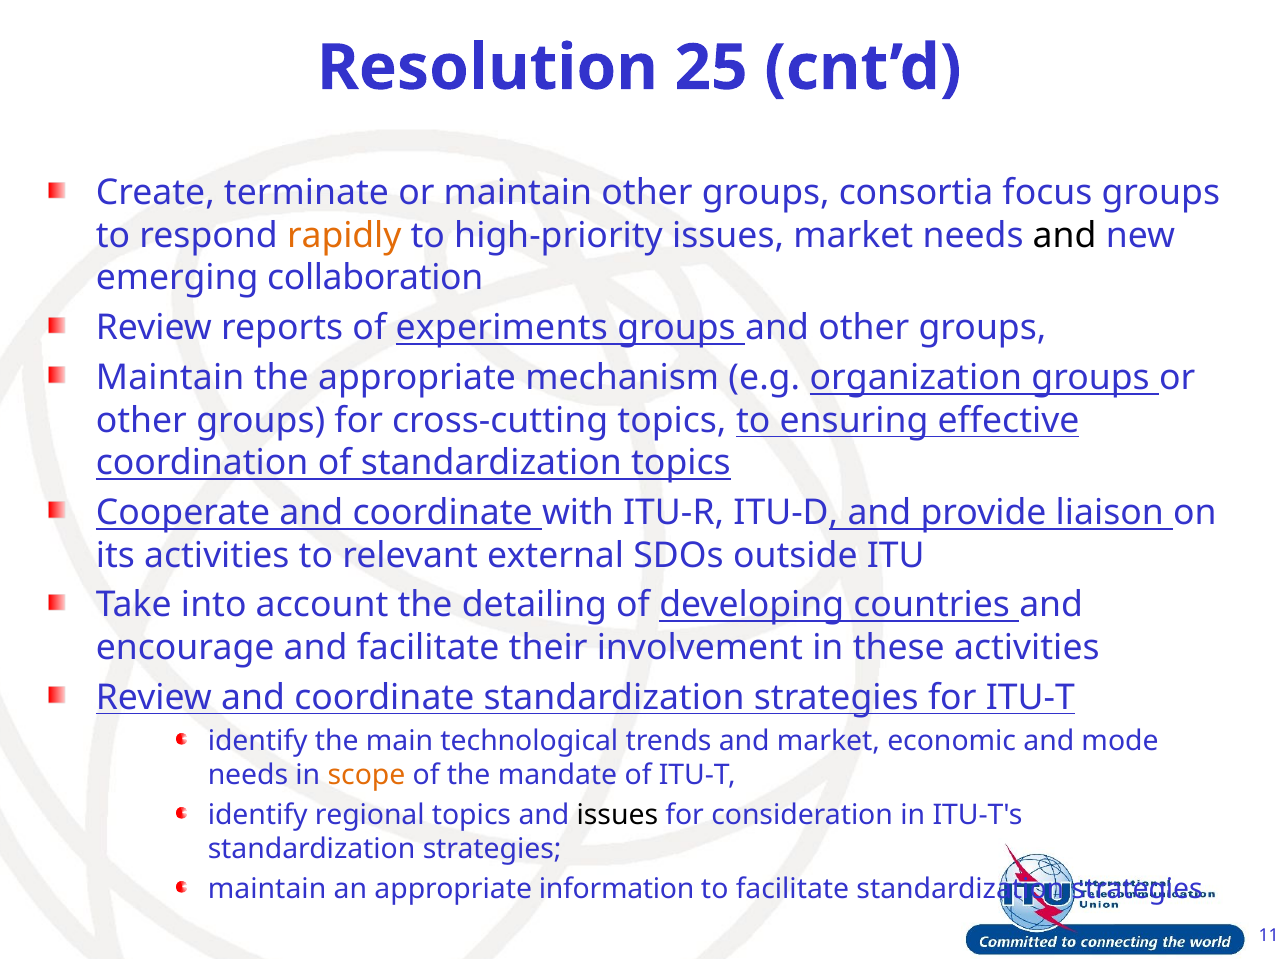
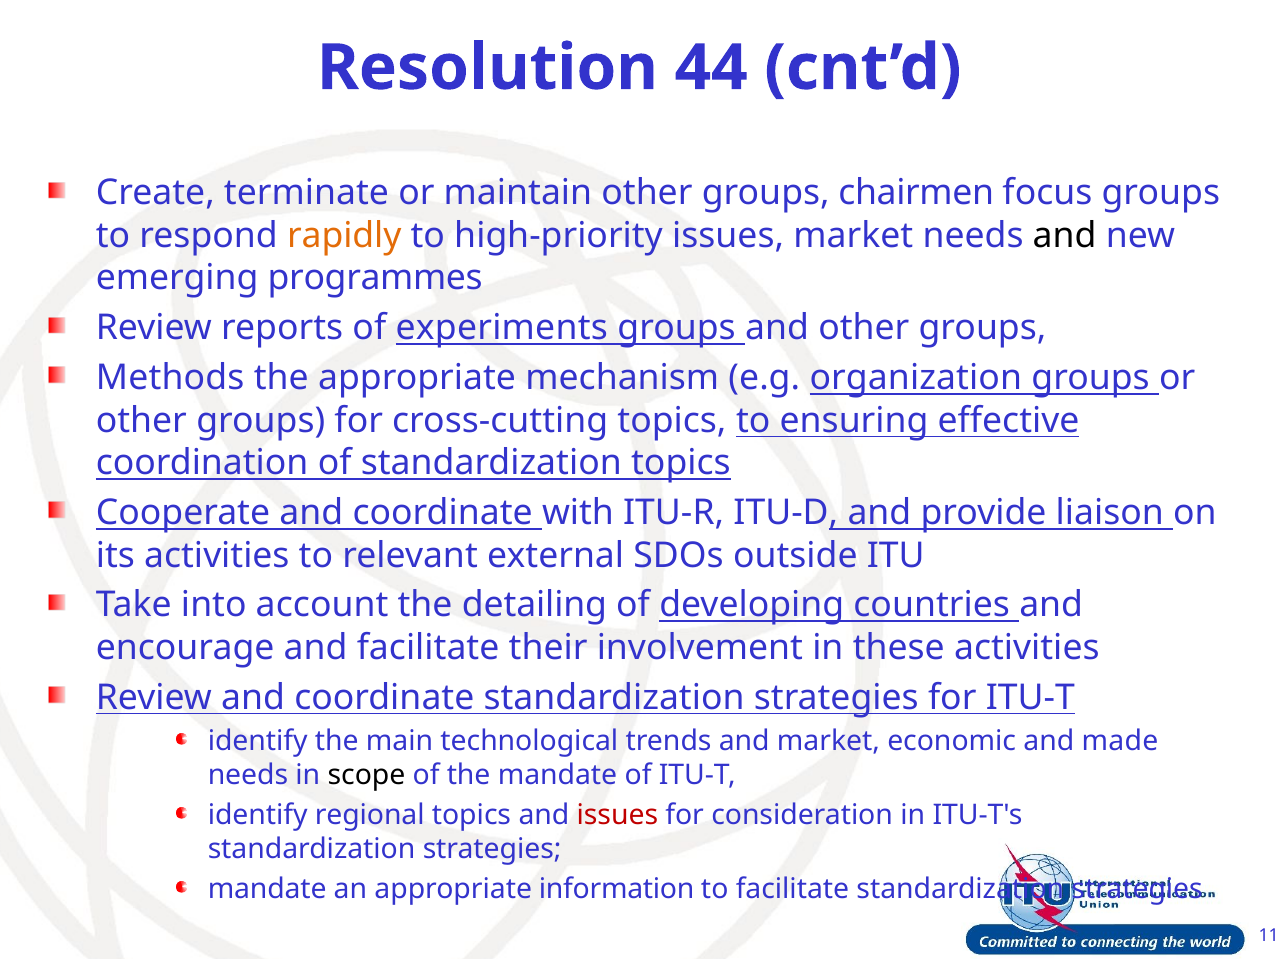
25: 25 -> 44 (711, 68)
consortia: consortia -> chairmen (916, 193)
collaboration: collaboration -> programmes (375, 278)
Maintain: Maintain -> Methods (170, 378)
mode: mode -> made (1120, 741)
scope colour: orange -> black (366, 775)
issues colour: black -> red (617, 815)
maintain: maintain -> mandate (267, 889)
